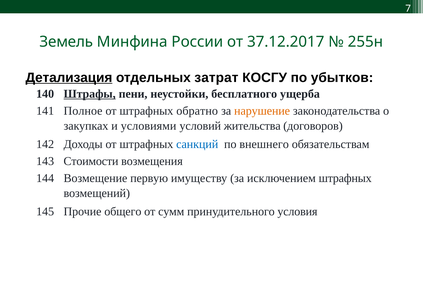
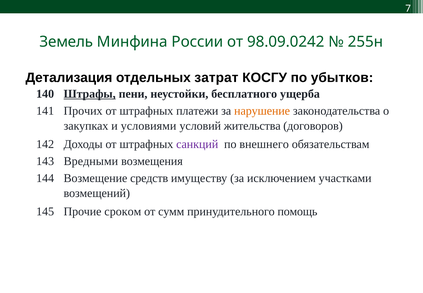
37.12.2017: 37.12.2017 -> 98.09.0242 (286, 42)
Детализация underline: present -> none (69, 77)
Полное: Полное -> Прочих (83, 111)
обратно: обратно -> платежи (197, 111)
санкций colour: blue -> purple (197, 144)
Стоимости: Стоимости -> Вредными (91, 161)
первую: первую -> средств (149, 178)
исключением штрафных: штрафных -> участками (345, 178)
общего: общего -> сроком (123, 212)
условия: условия -> помощь (297, 212)
